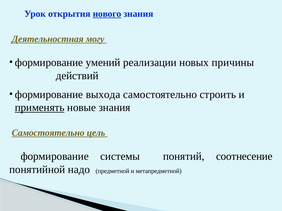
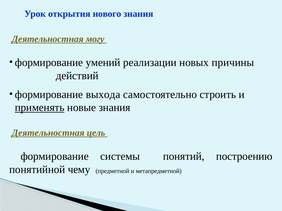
нового underline: present -> none (107, 14)
Самостоятельно: Самостоятельно -> Деятельностная (48, 133)
соотнесение: соотнесение -> построению (244, 157)
надо: надо -> чему (79, 170)
